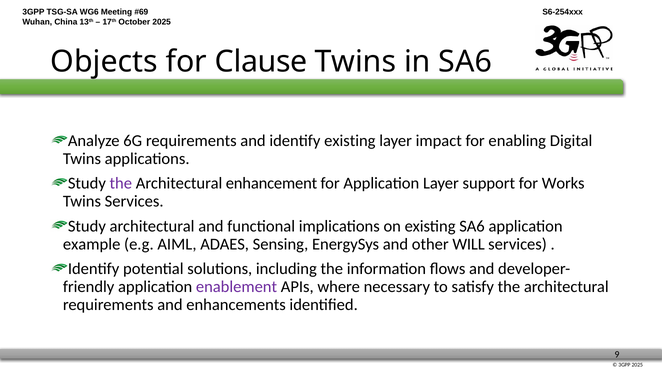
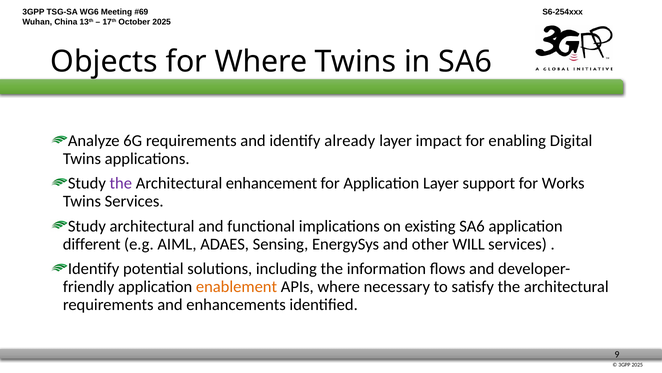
for Clause: Clause -> Where (261, 62)
identify existing: existing -> already (350, 141)
example: example -> different (92, 244)
enablement colour: purple -> orange (236, 286)
